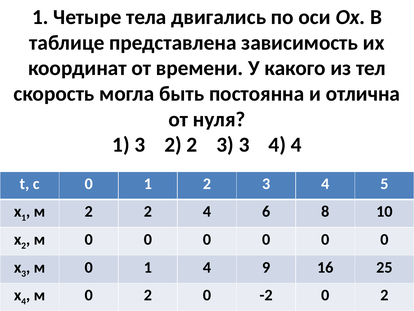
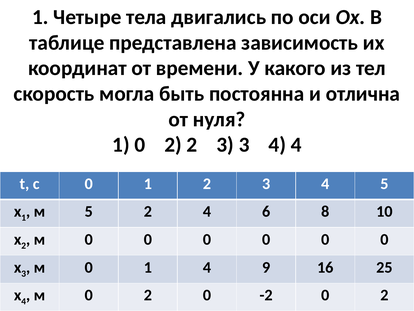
1 3: 3 -> 0 (140, 145)
м 2: 2 -> 5 (89, 211)
